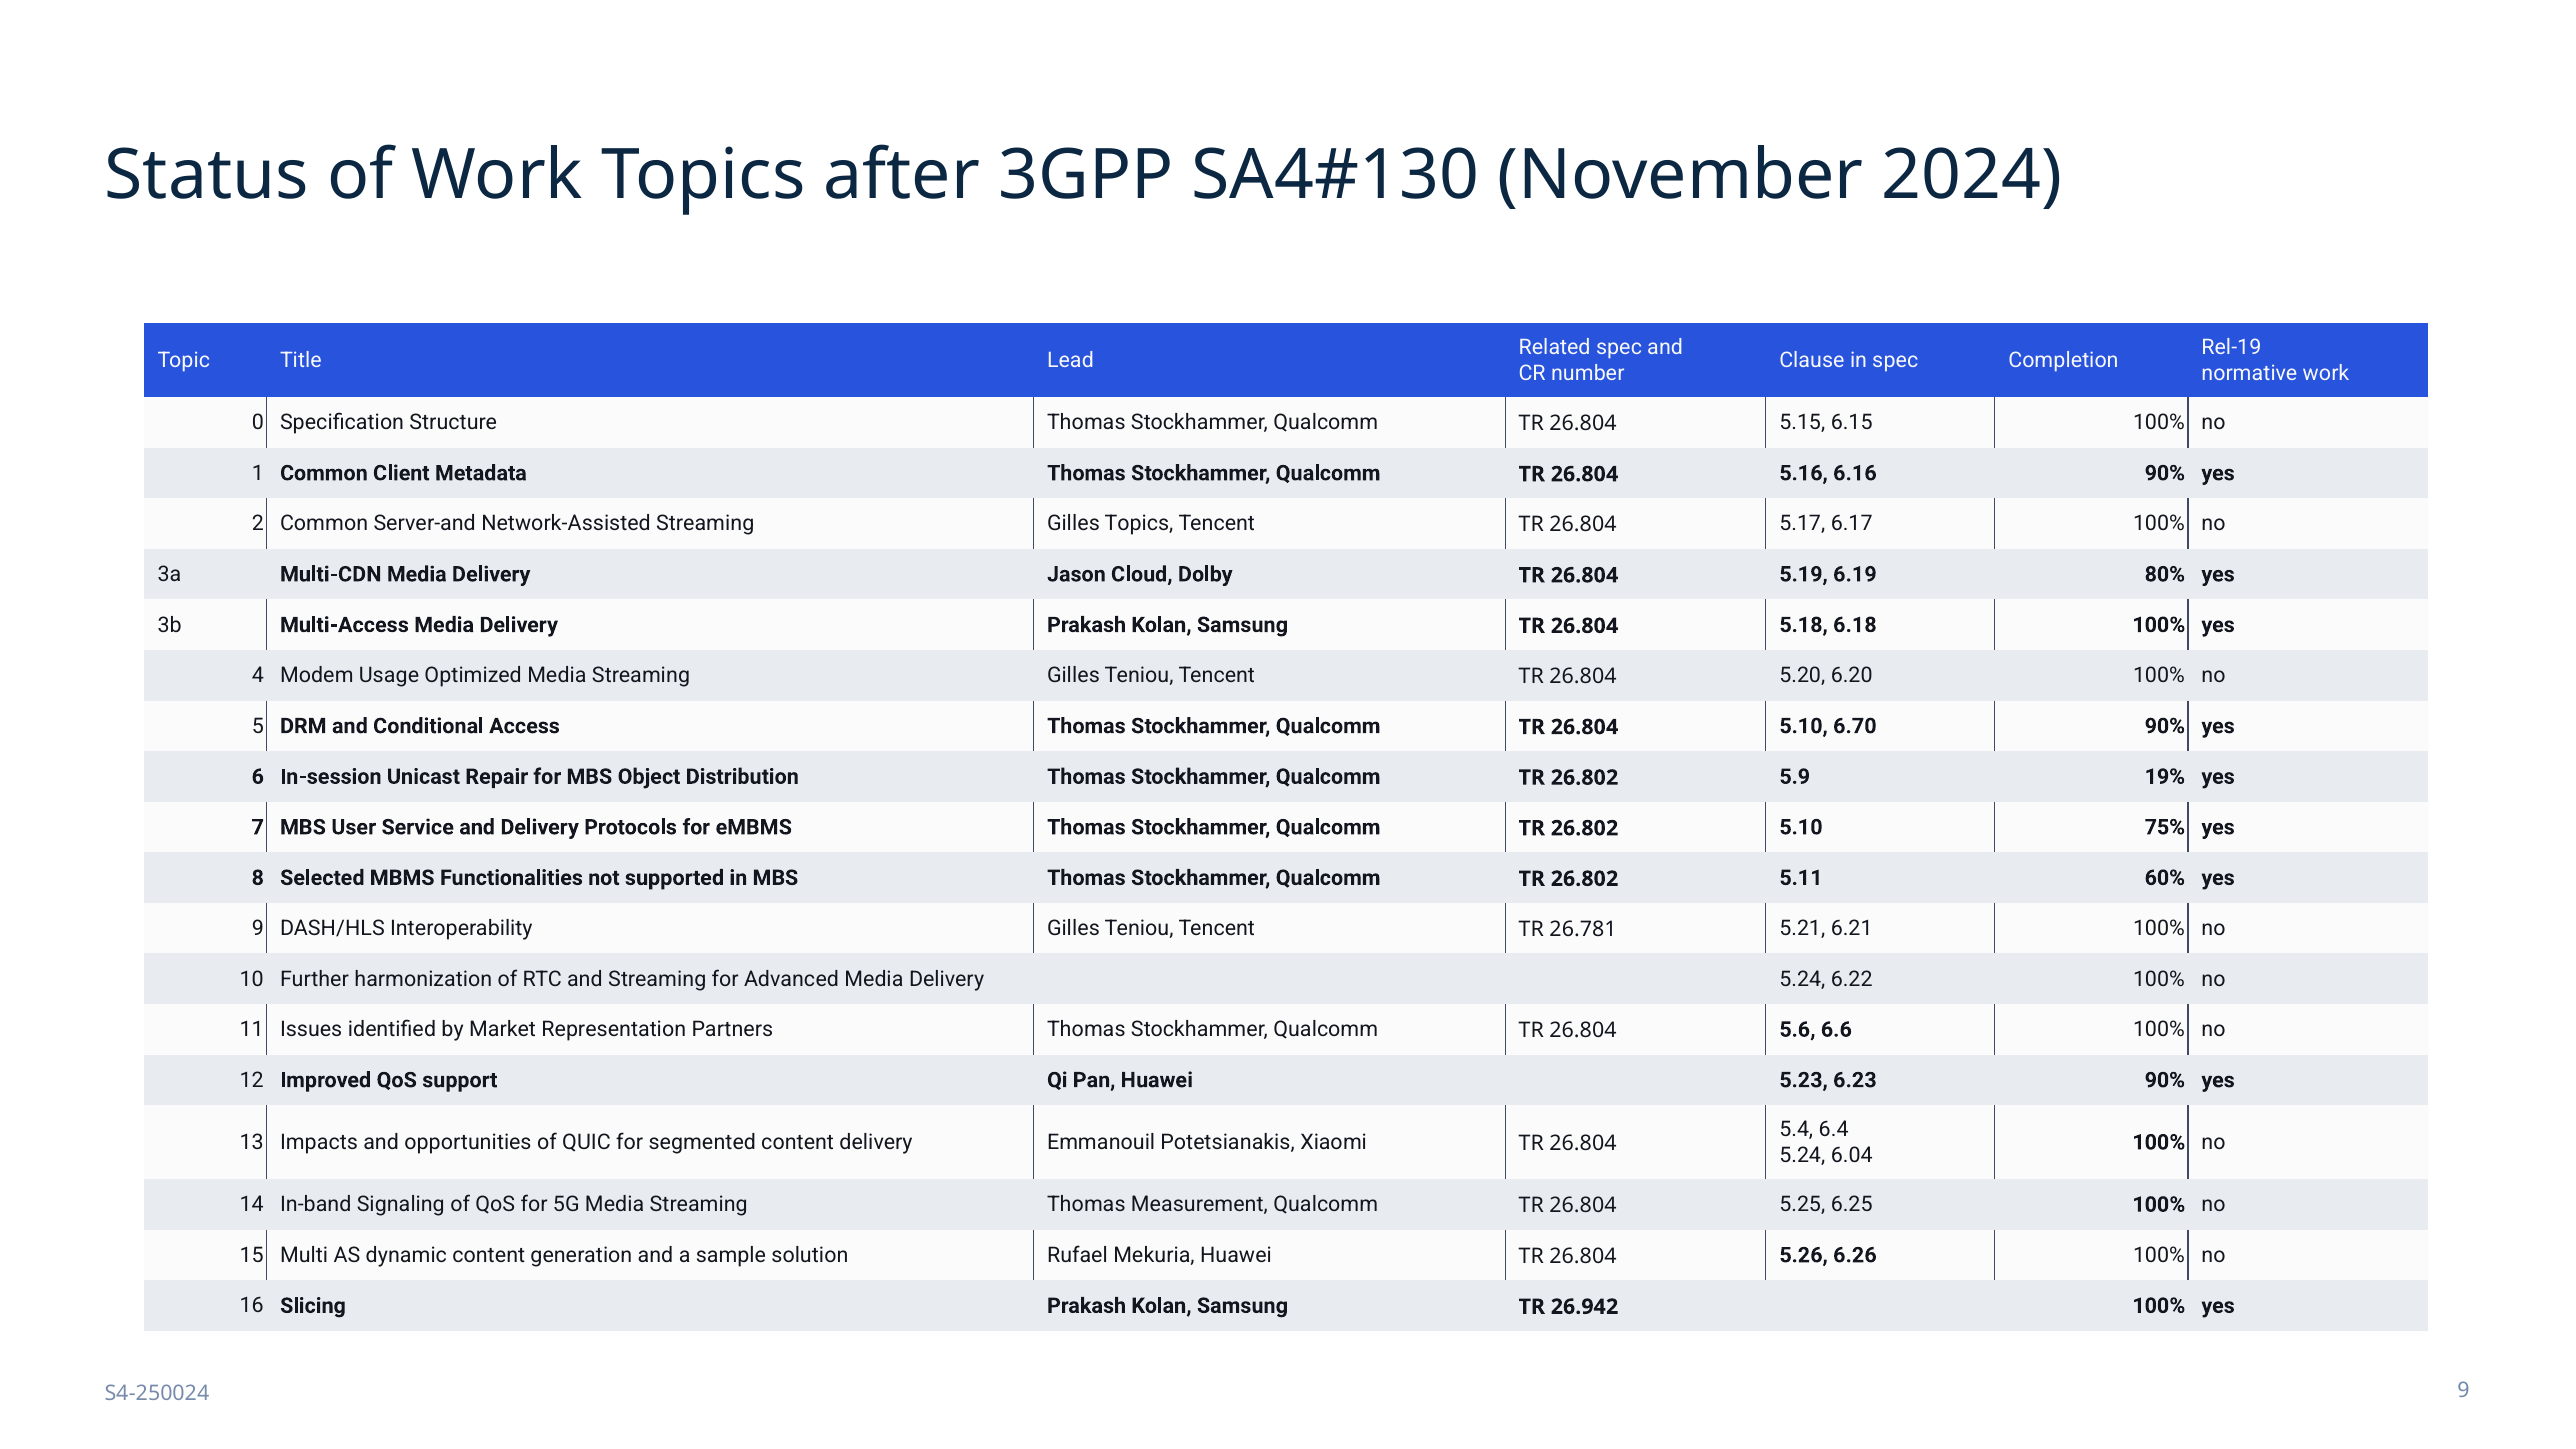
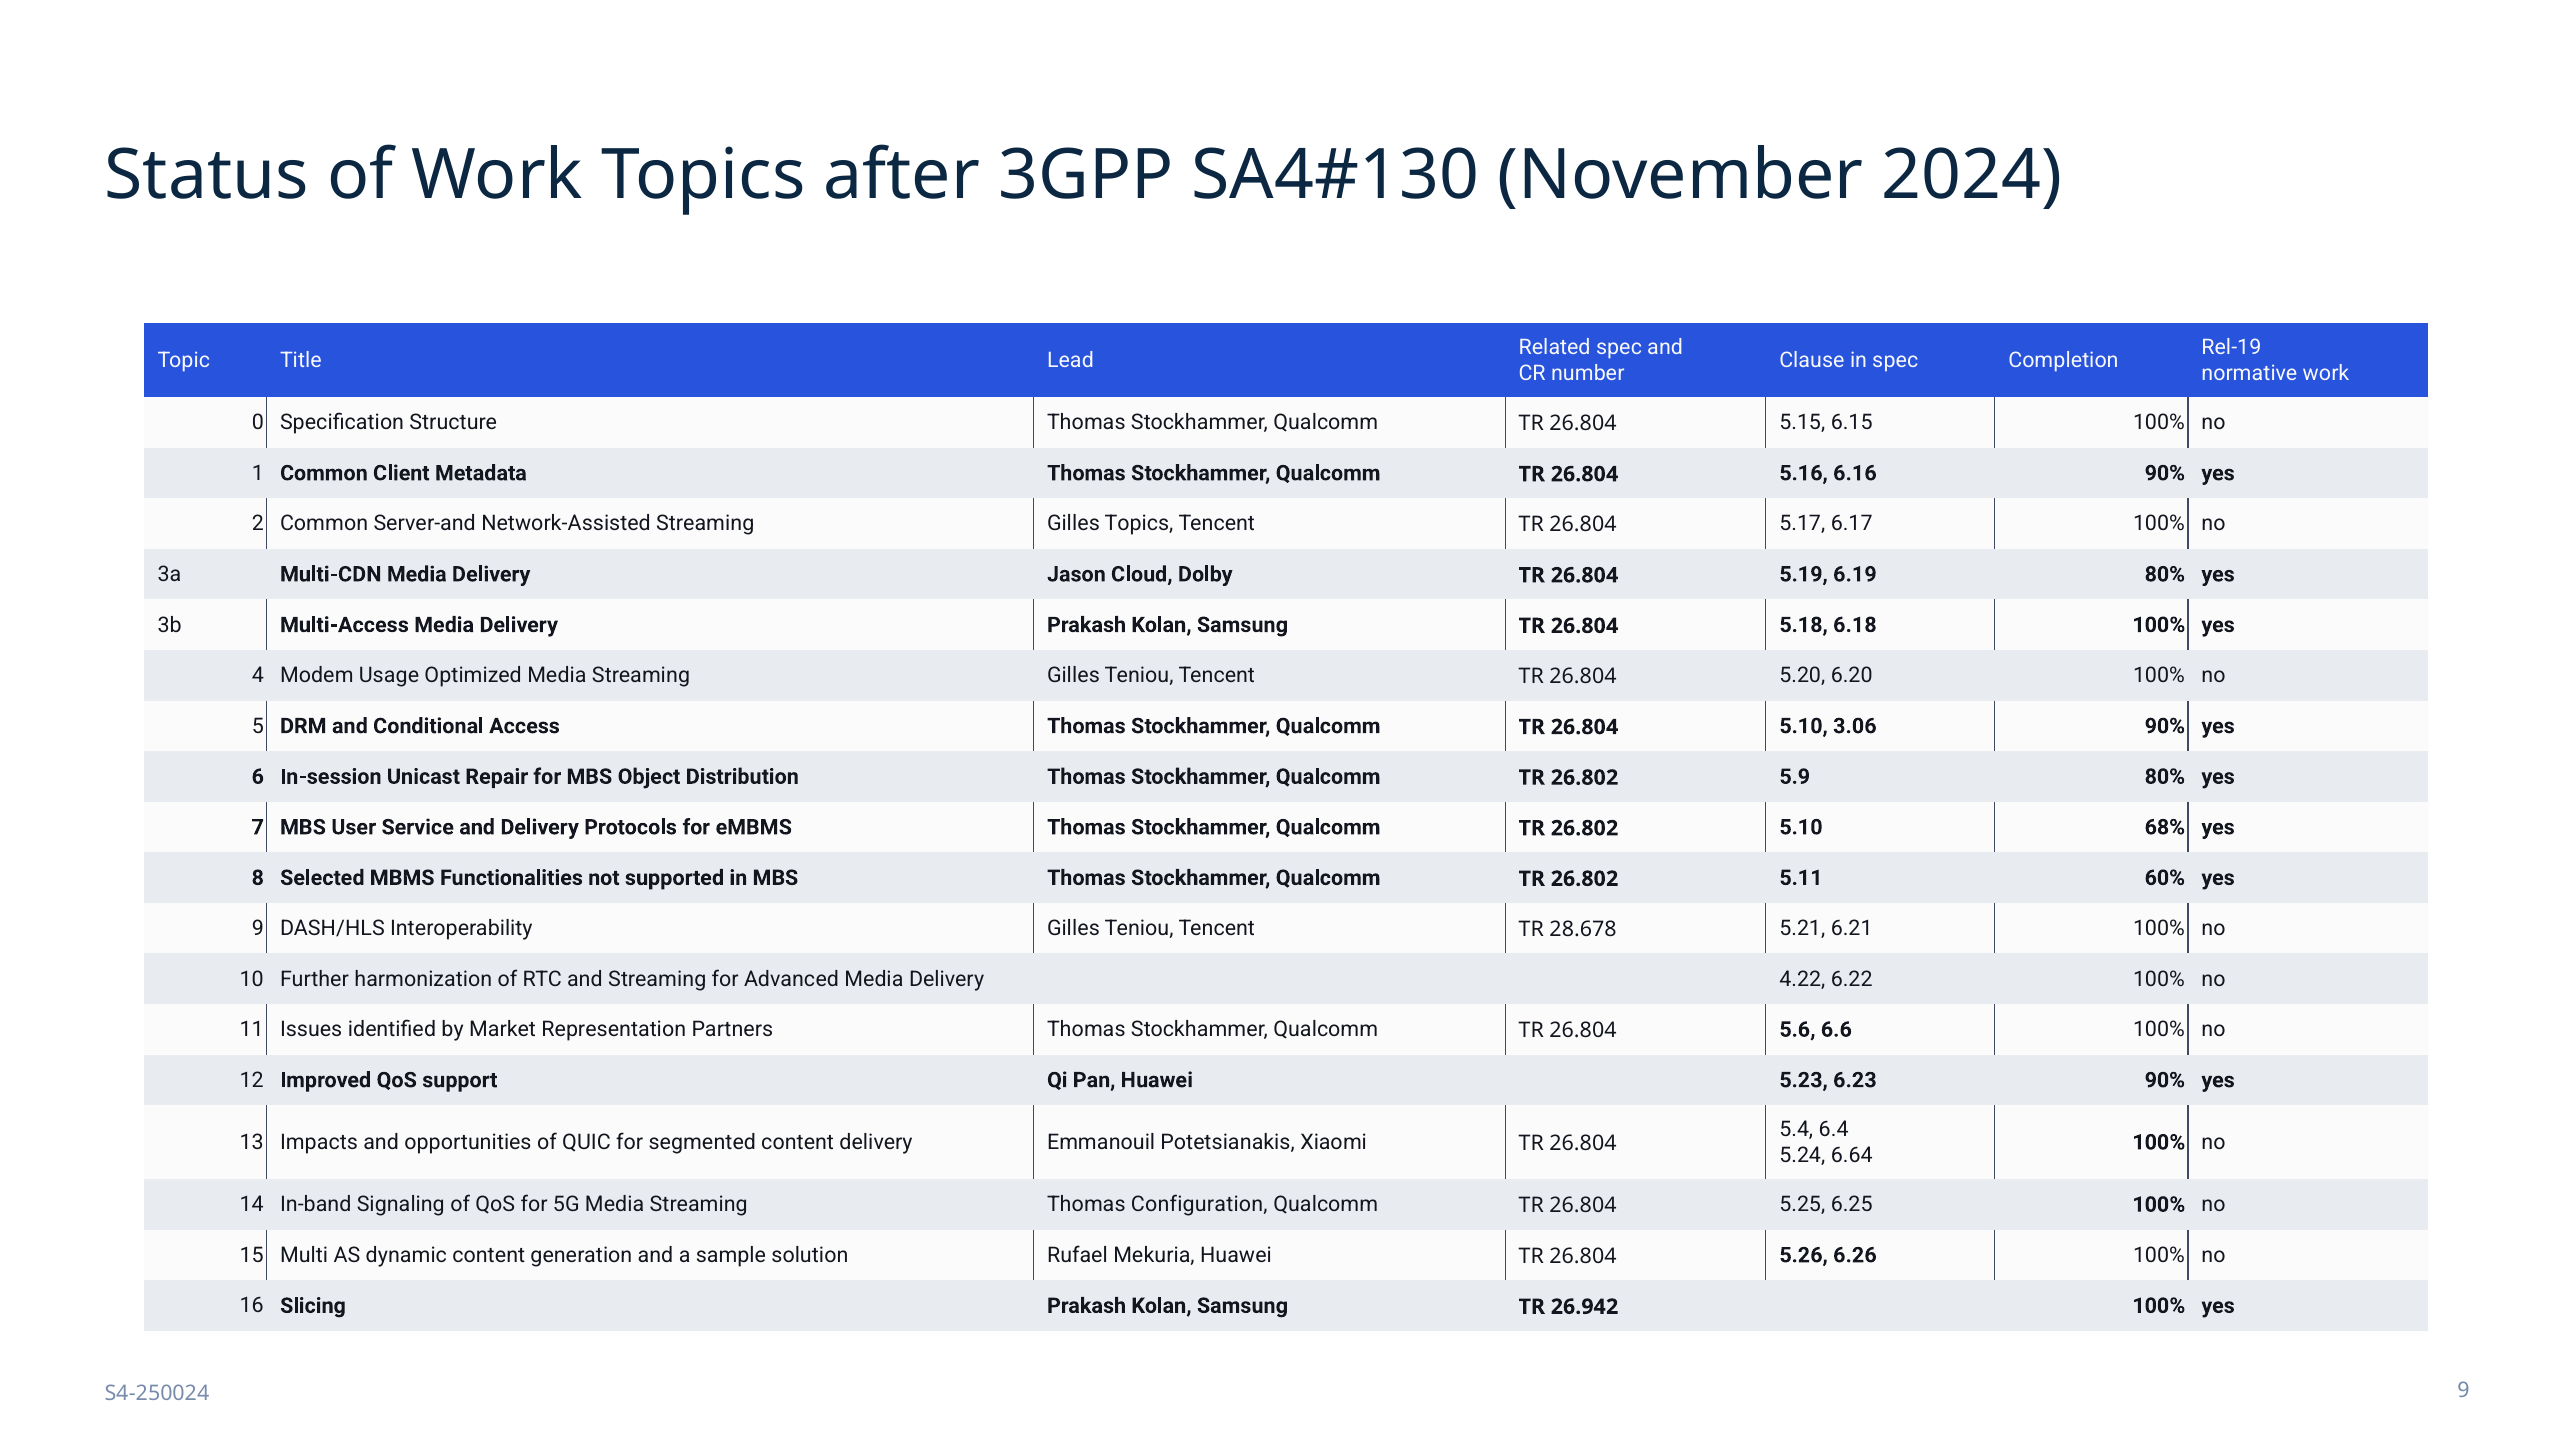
6.70: 6.70 -> 3.06 (1855, 726)
5.9 19%: 19% -> 80% (2165, 777)
75%: 75% -> 68% (2165, 827)
26.781: 26.781 -> 28.678 (1583, 929)
Delivery 5.24: 5.24 -> 4.22 (1802, 979)
6.04: 6.04 -> 6.64 (1852, 1155)
Measurement: Measurement -> Configuration (1199, 1205)
